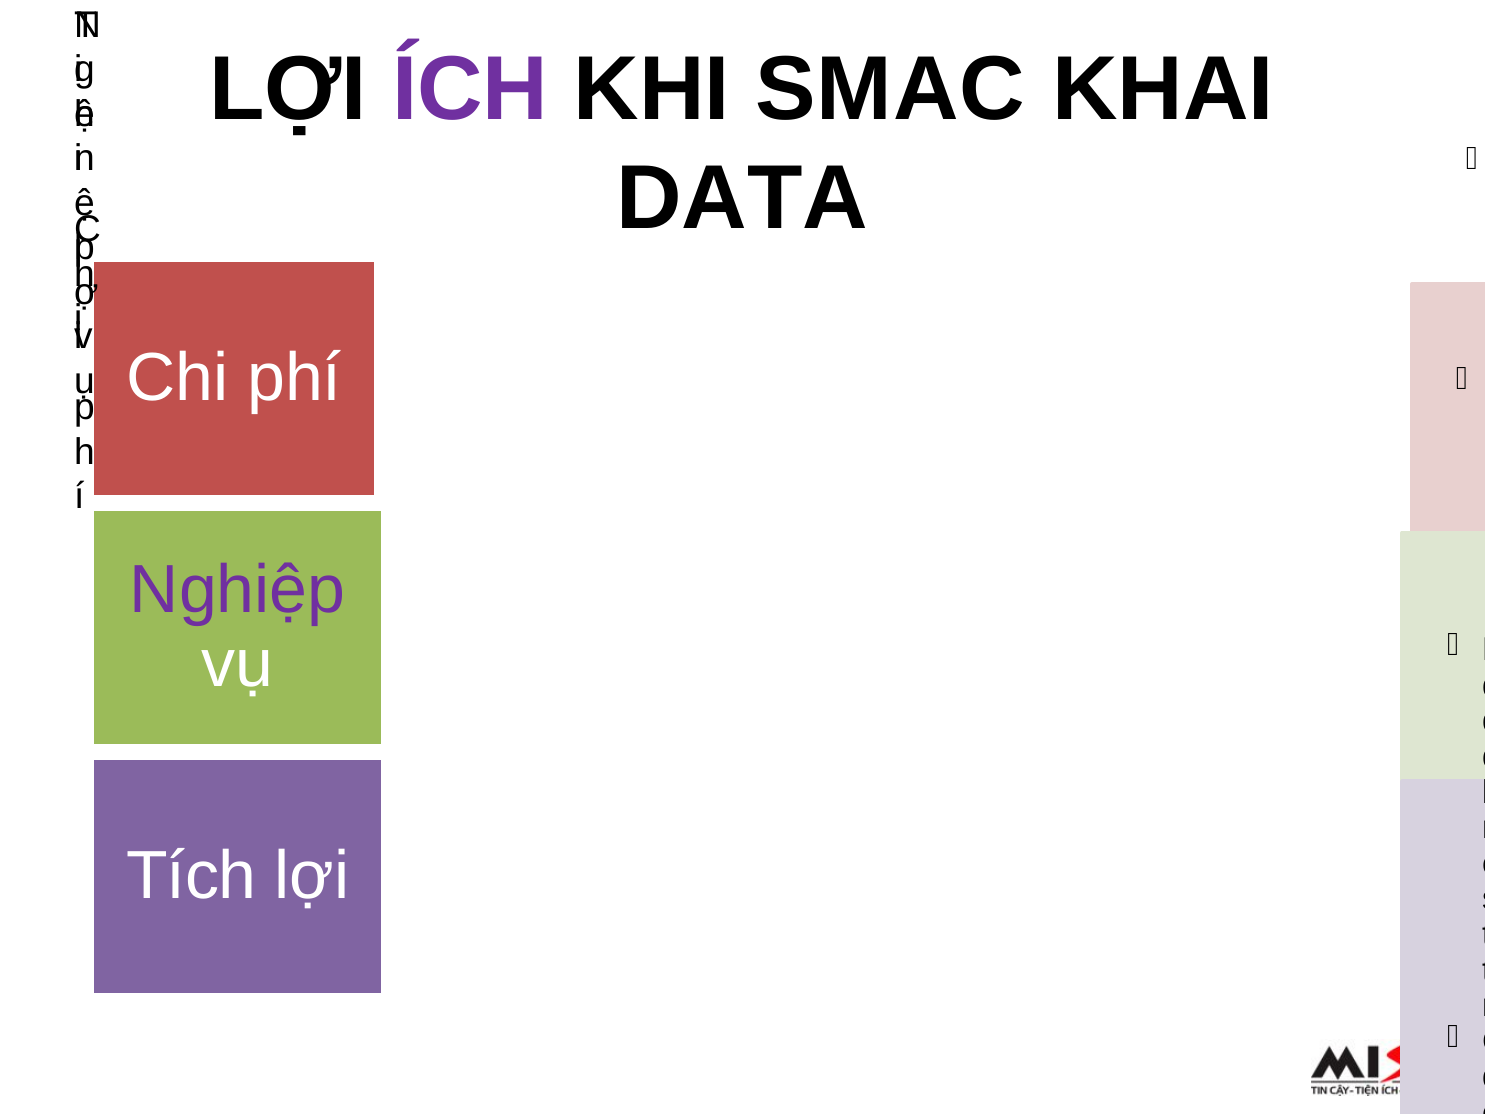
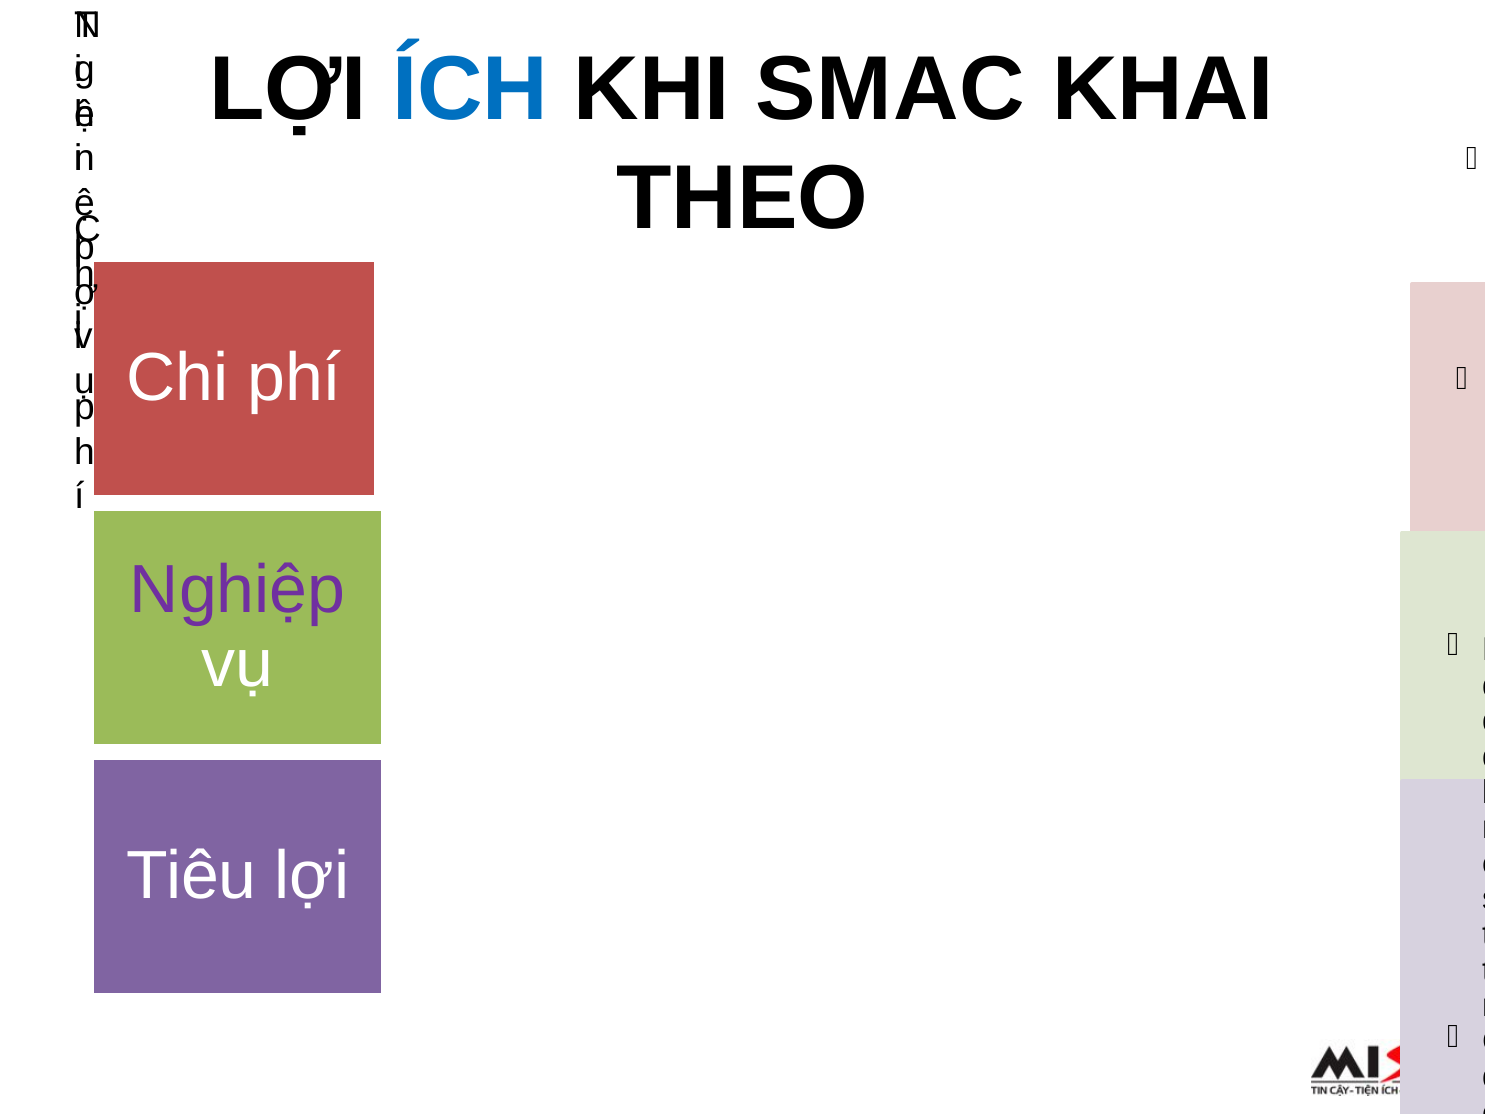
ÍCH colour: purple -> blue (470, 89)
DATA: DATA -> THEO (742, 198)
Tích: Tích -> Tiêu (191, 876)
